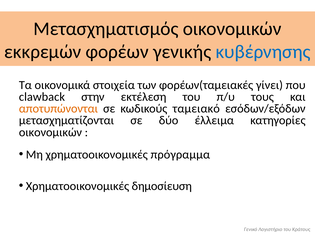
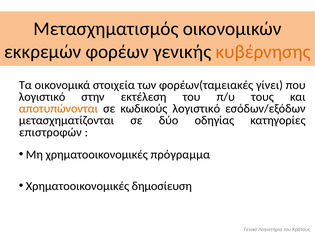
κυβέρνησης colour: blue -> orange (263, 52)
clawback: clawback -> λογιστικό (42, 97)
κωδικούς ταμειακό: ταμειακό -> λογιστικό (196, 109)
έλλειμα: έλλειμα -> οδηγίας (214, 121)
οικονομικών: οικονομικών -> επιστροφών (50, 132)
